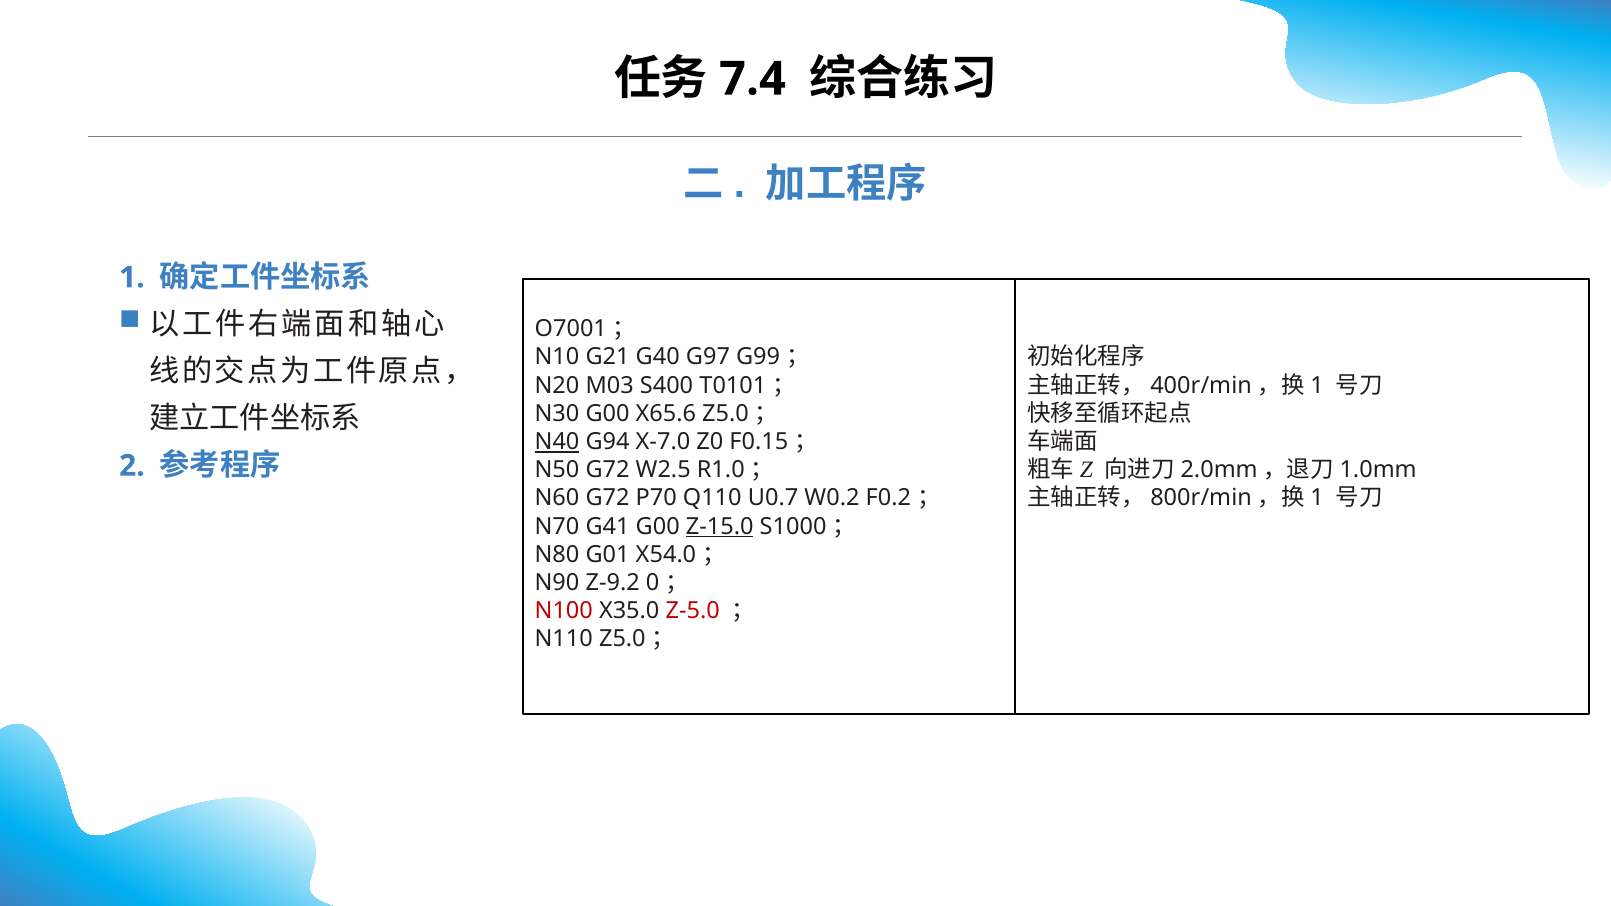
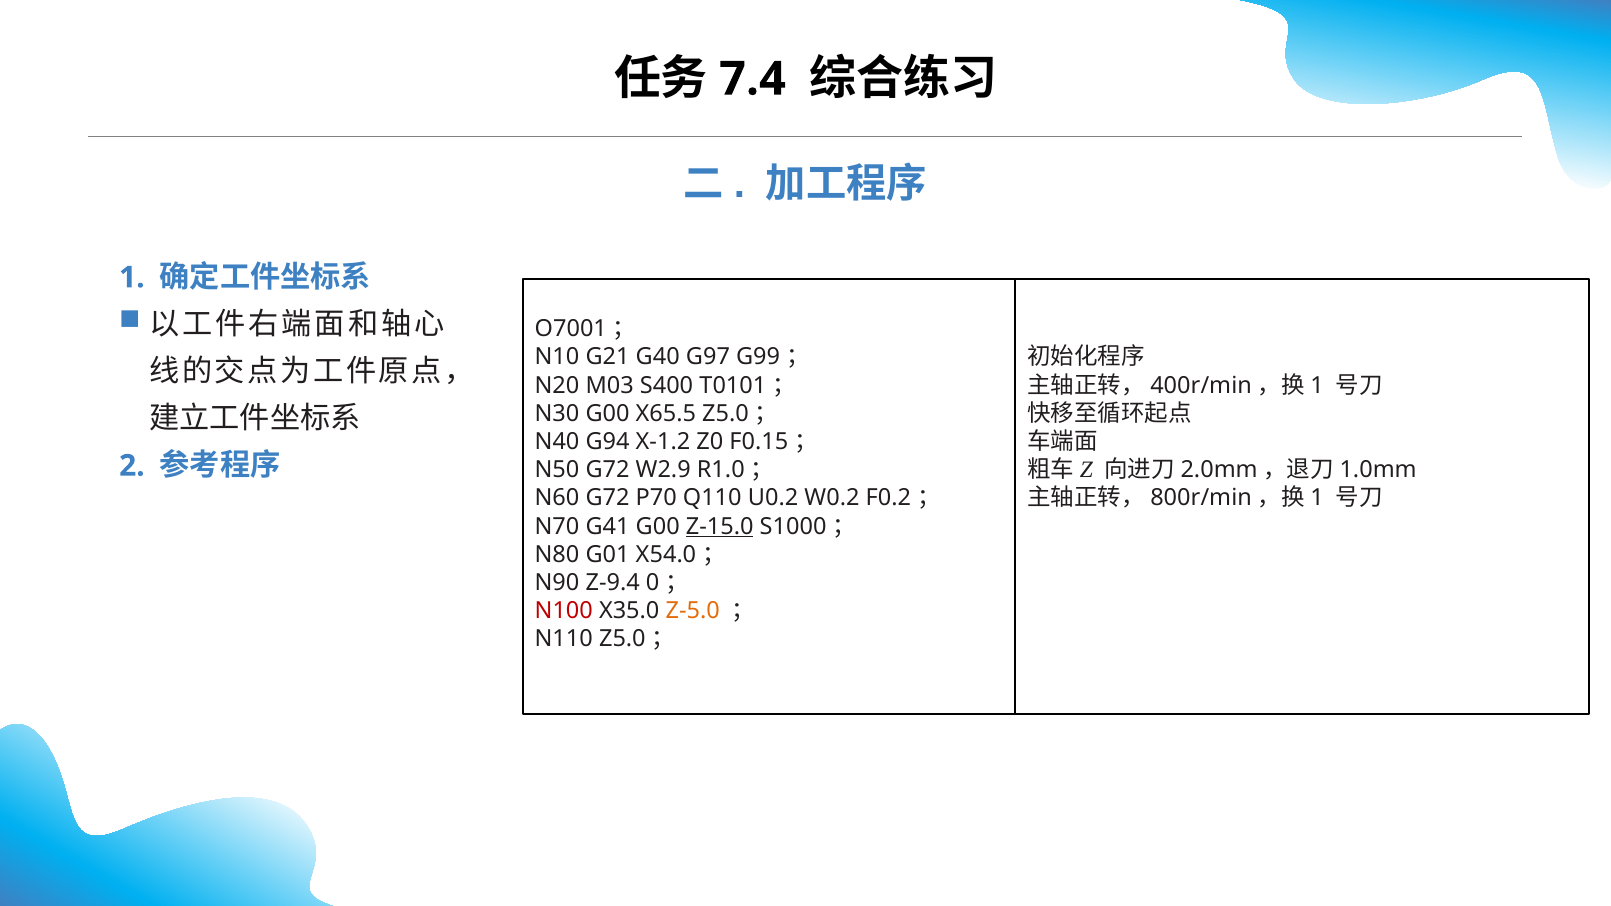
X65.6: X65.6 -> X65.5 (666, 414)
N40 underline: present -> none (557, 442)
X-7.0: X-7.0 -> X-1.2 (663, 442)
W2.5: W2.5 -> W2.9 (663, 470)
U0.7: U0.7 -> U0.2 (773, 498)
Z-9.2: Z-9.2 -> Z-9.4 (613, 583)
Z-5.0 colour: red -> orange (693, 611)
